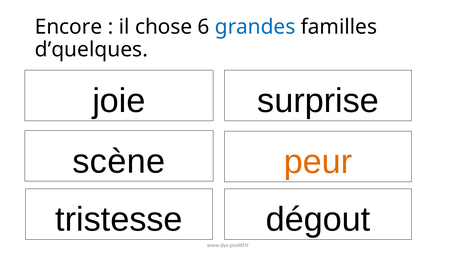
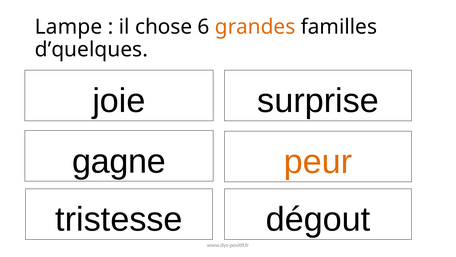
Encore: Encore -> Lampe (68, 27)
grandes colour: blue -> orange (255, 27)
scène: scène -> gagne (119, 161)
